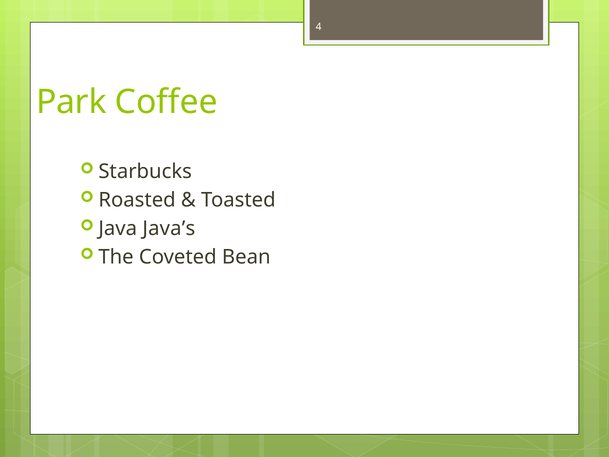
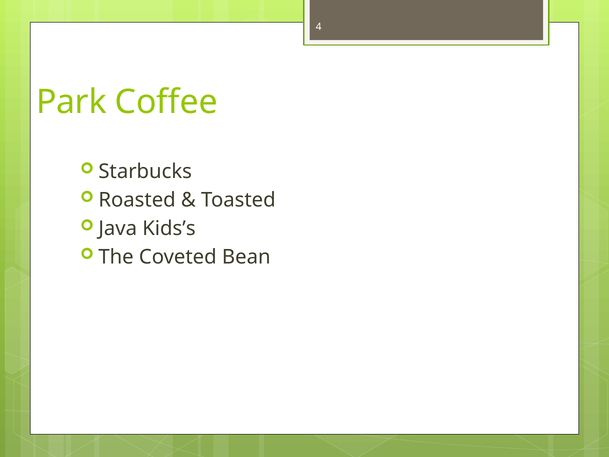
Java’s: Java’s -> Kids’s (169, 228)
